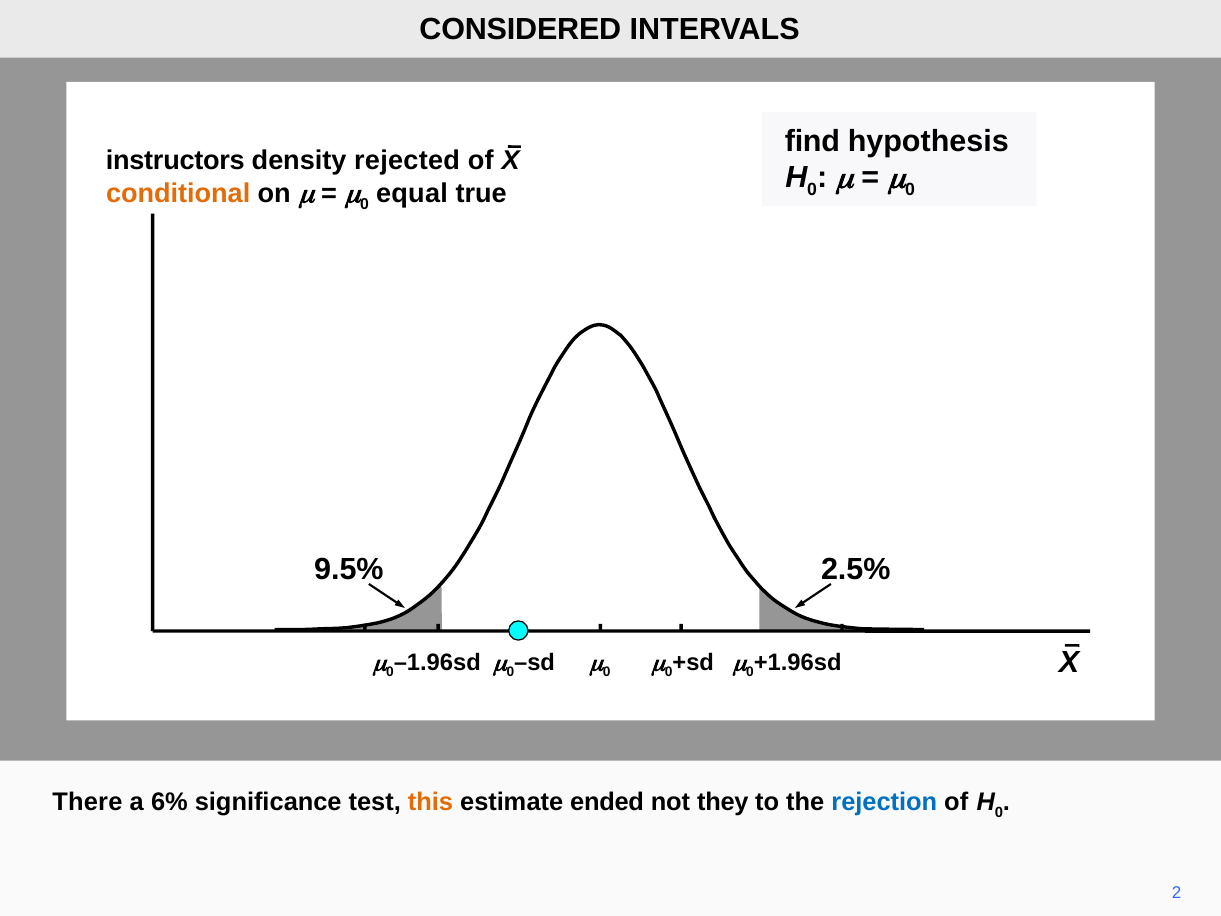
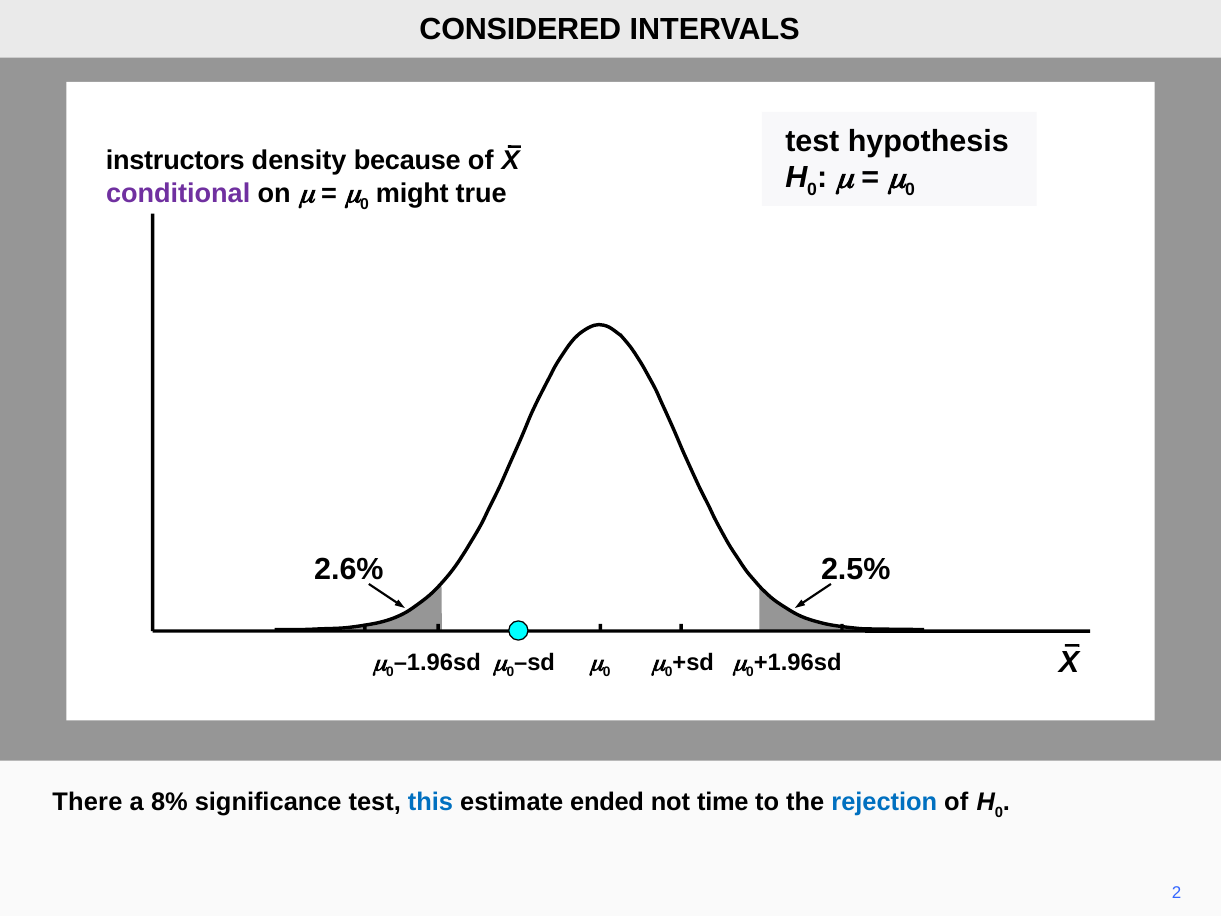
find: find -> test (812, 141)
rejected: rejected -> because (407, 160)
conditional colour: orange -> purple (178, 193)
equal: equal -> might (412, 193)
9.5%: 9.5% -> 2.6% (349, 569)
6%: 6% -> 8% (169, 802)
this colour: orange -> blue (430, 802)
they: they -> time (723, 802)
